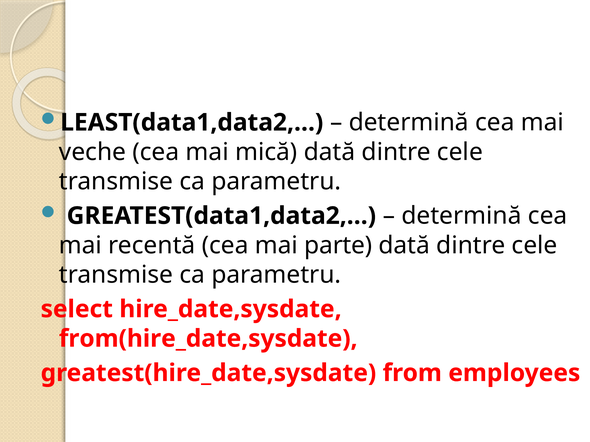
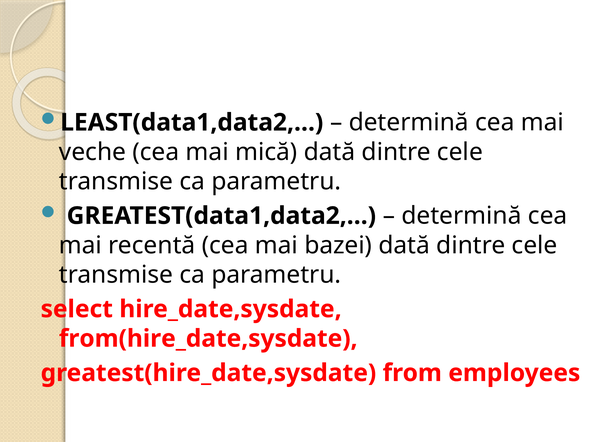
parte: parte -> bazei (338, 246)
